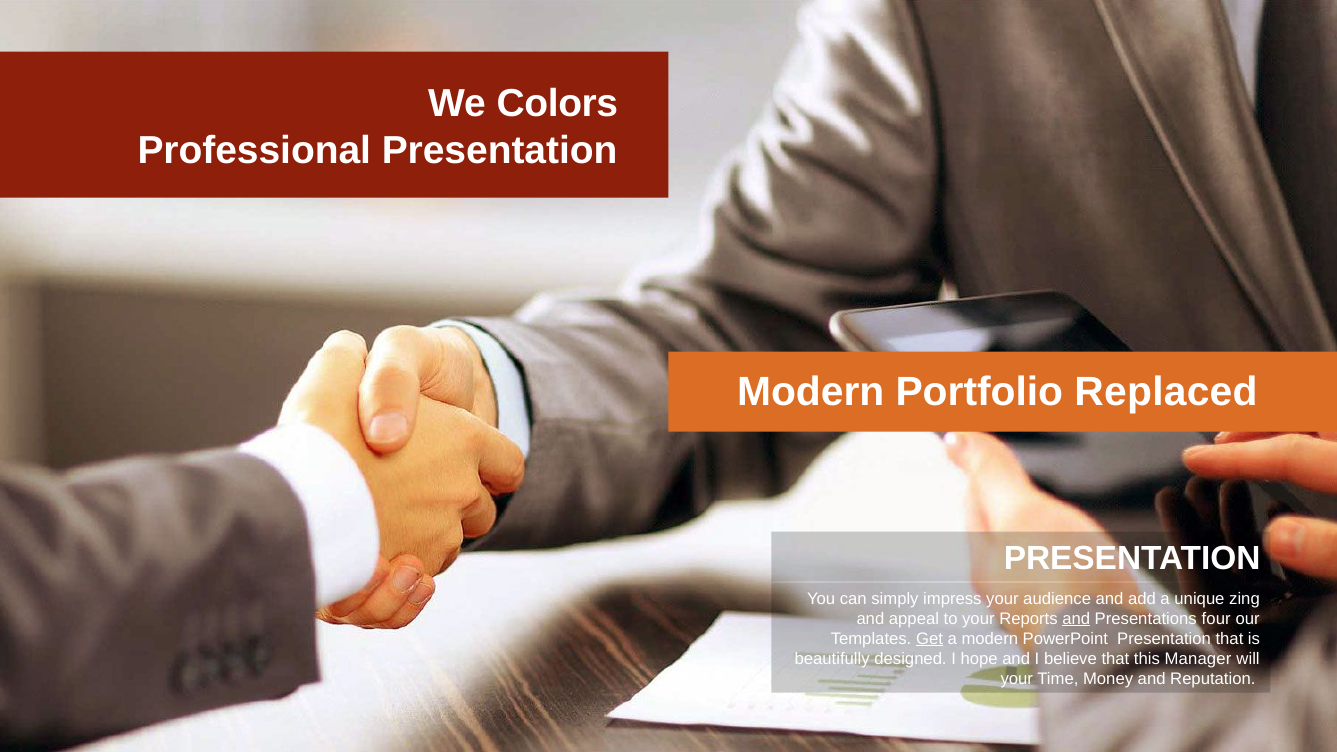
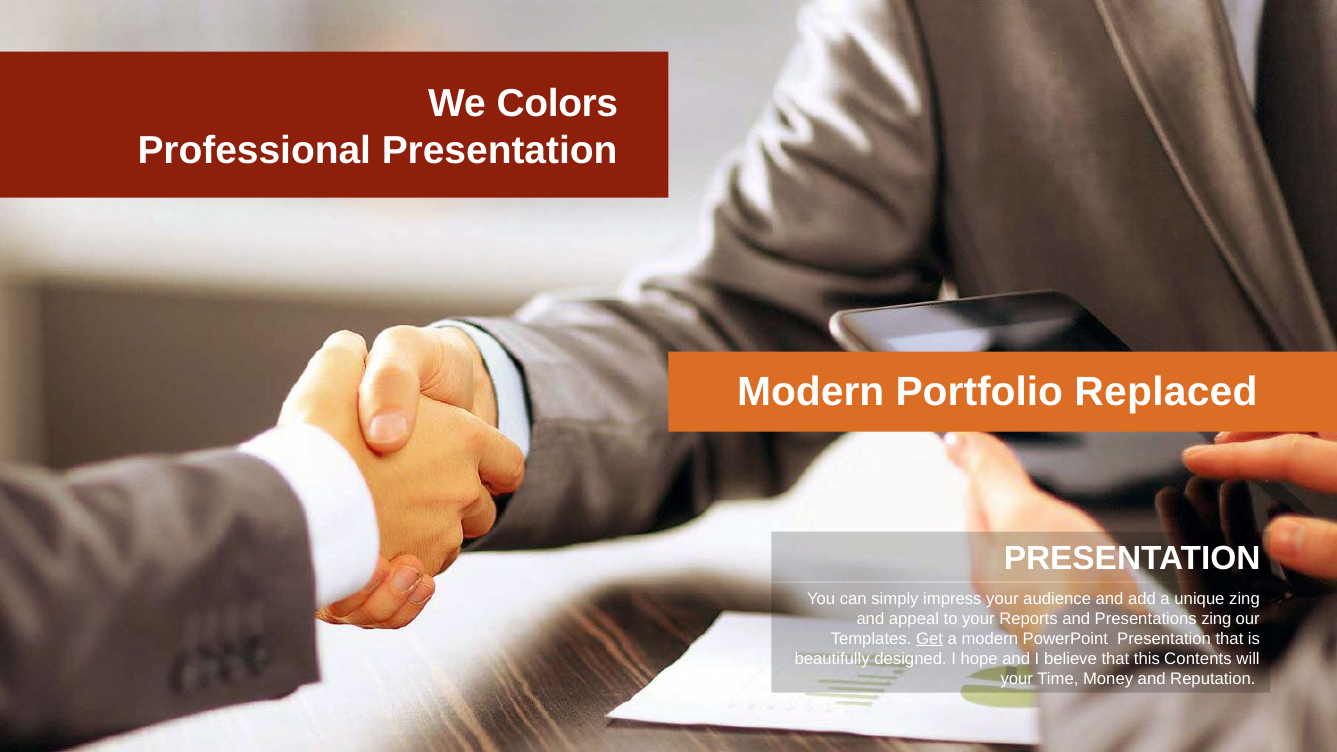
and underline: present -> none (1076, 619)
Presentations four: four -> zing (1216, 619)
Manager: Manager -> Contents (1198, 659)
